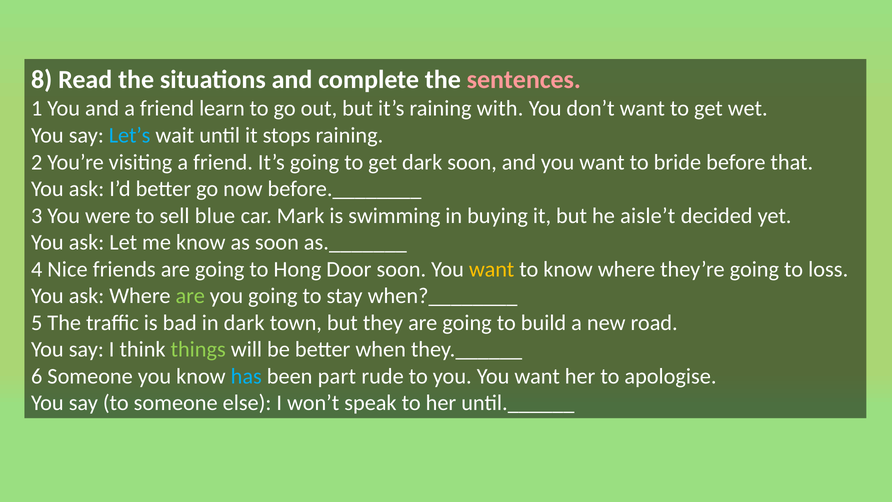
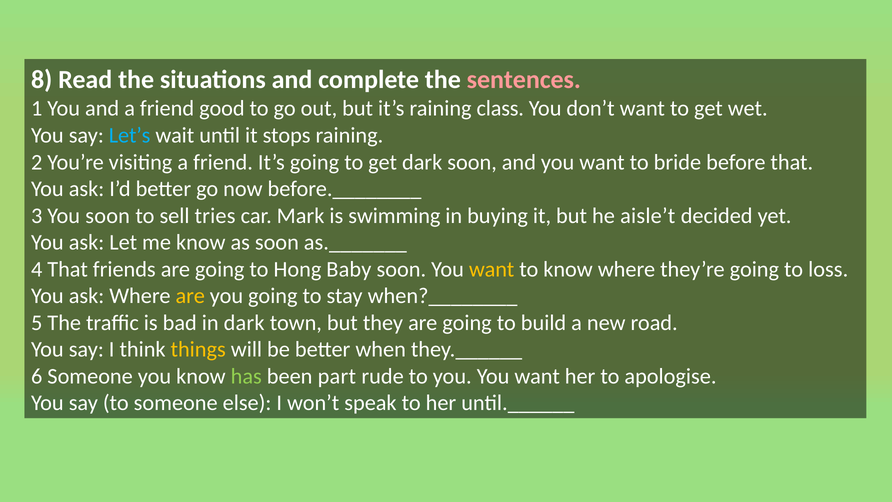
learn: learn -> good (222, 109)
with: with -> class (500, 109)
You were: were -> soon (108, 216)
blue: blue -> tries (215, 216)
4 Nice: Nice -> That (68, 269)
Door: Door -> Baby (349, 269)
are colour: light green -> yellow (190, 296)
things colour: light green -> yellow (198, 349)
has colour: light blue -> light green (246, 376)
